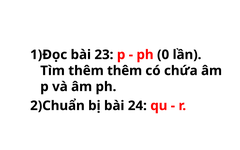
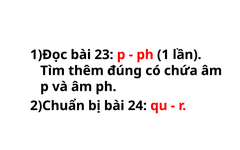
0: 0 -> 1 (163, 55)
thêm thêm: thêm -> đúng (124, 71)
